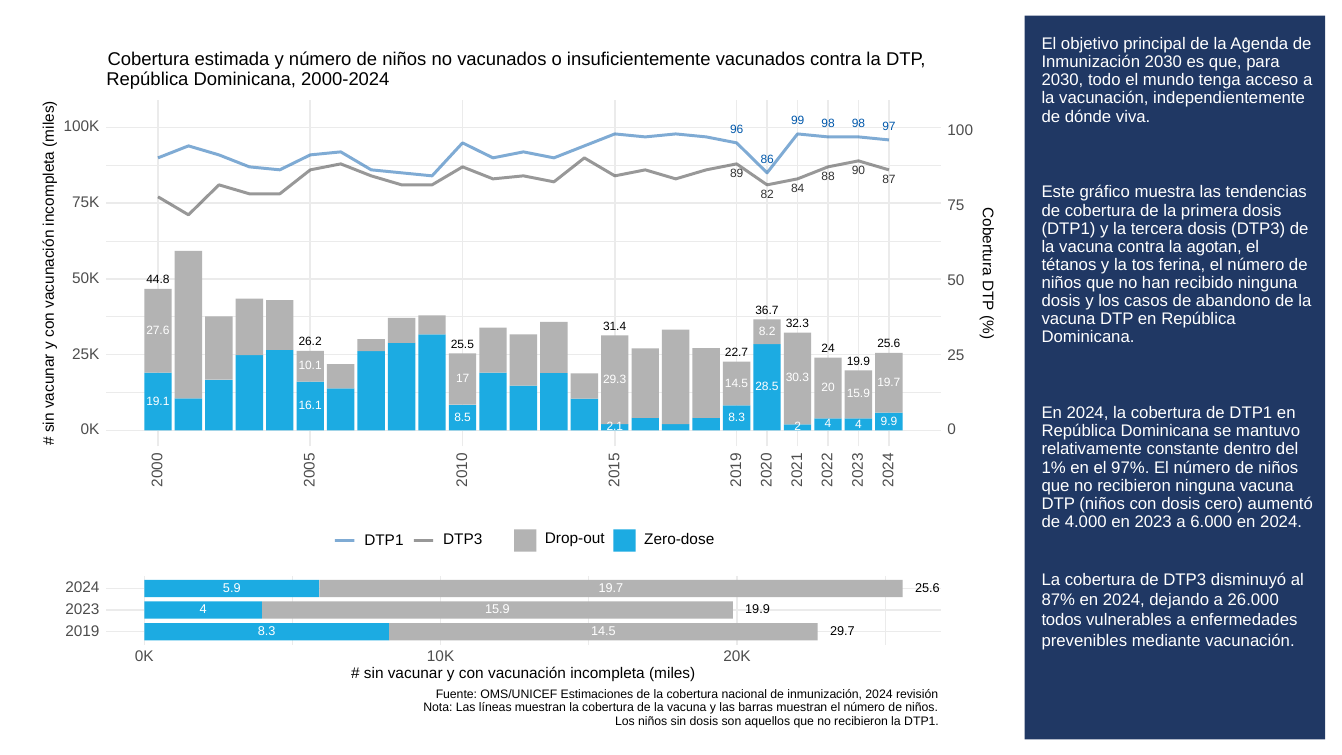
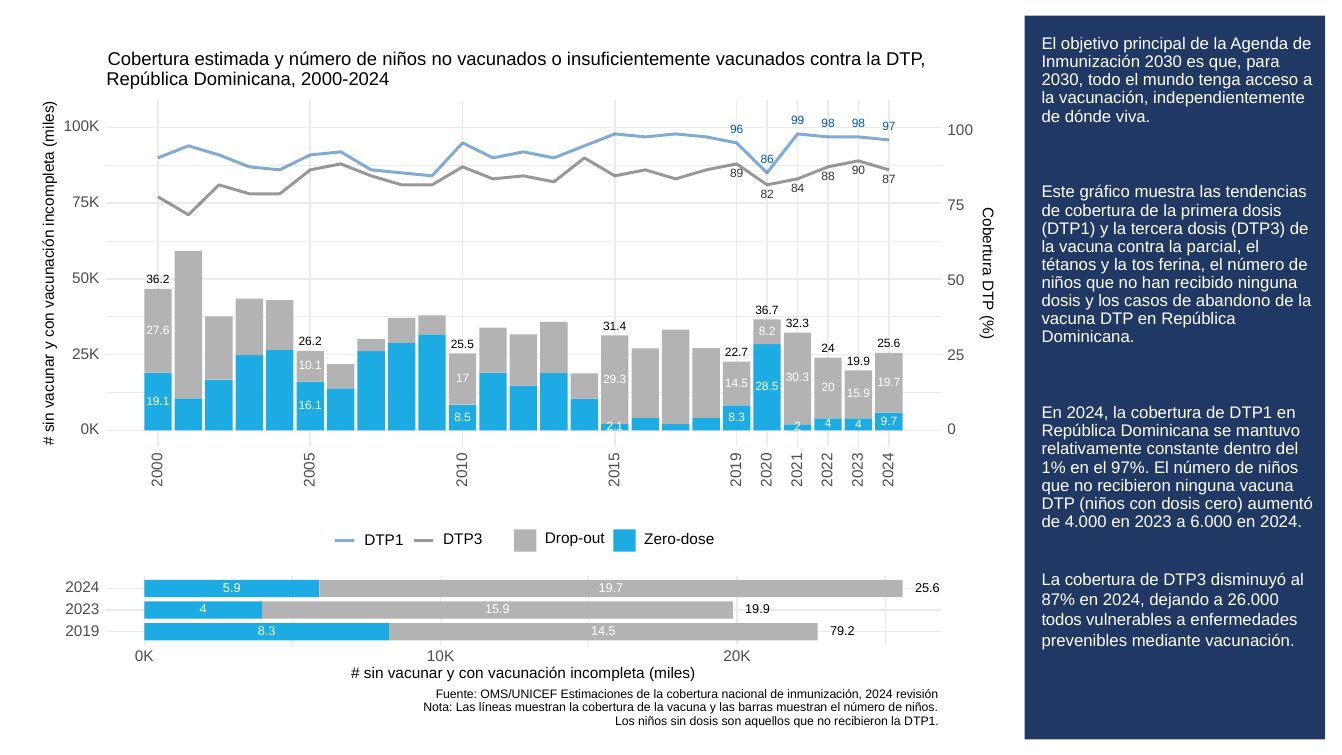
agotan: agotan -> parcial (1214, 247)
44.8: 44.8 -> 36.2 (158, 280)
9.9: 9.9 -> 9.7 (889, 421)
29.7: 29.7 -> 79.2 (842, 631)
